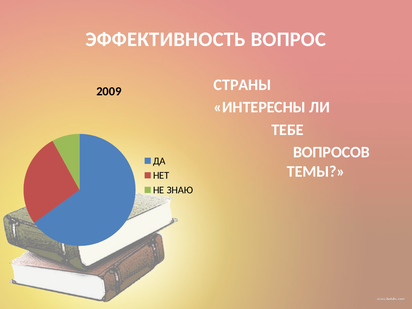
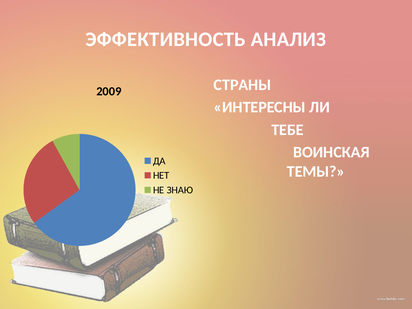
ВОПРОС: ВОПРОС -> АНАЛИЗ (288, 39)
ВОПРОСОВ: ВОПРОСОВ -> ВОИНСКАЯ (331, 152)
